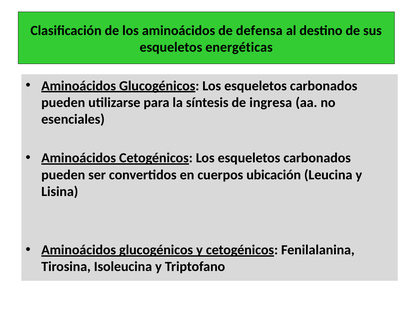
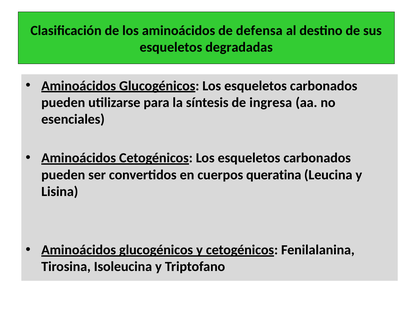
energéticas: energéticas -> degradadas (239, 47)
ubicación: ubicación -> queratina (274, 175)
